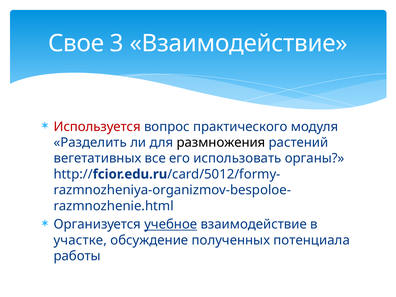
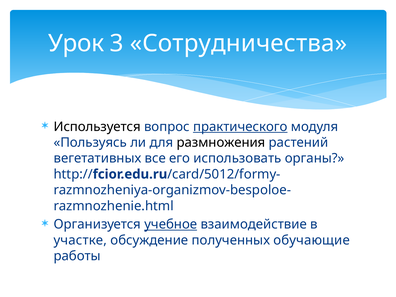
Свое: Свое -> Урок (76, 43)
3 Взаимодействие: Взаимодействие -> Сотрудничества (238, 43)
Используется colour: red -> black (97, 127)
практического underline: none -> present (240, 127)
Разделить: Разделить -> Пользуясь (90, 143)
потенциала: потенциала -> обучающие (312, 240)
